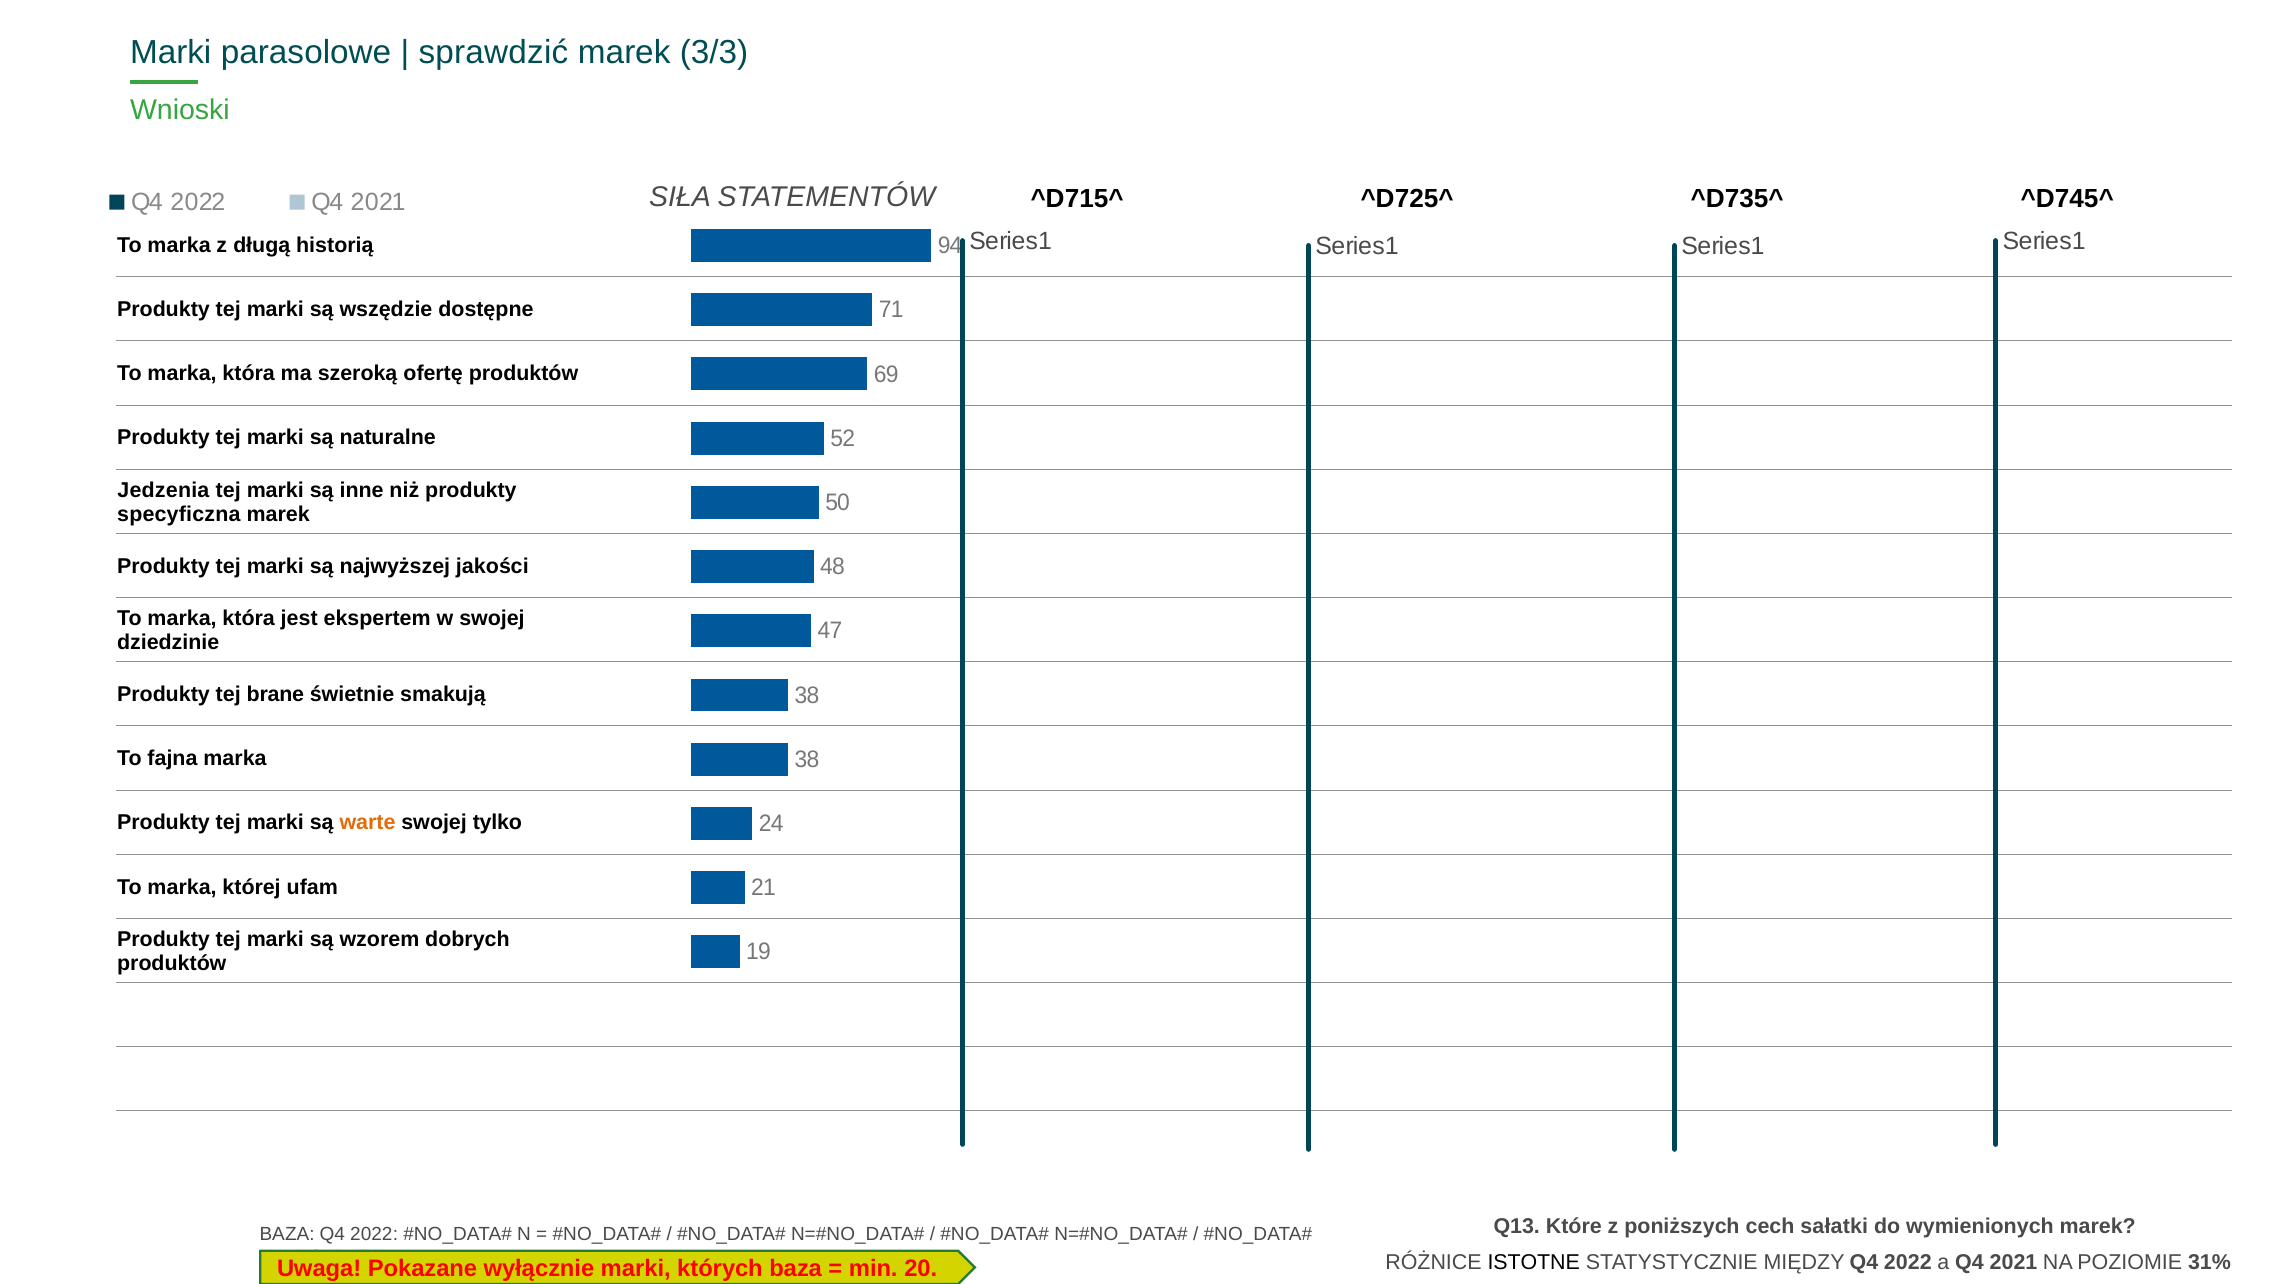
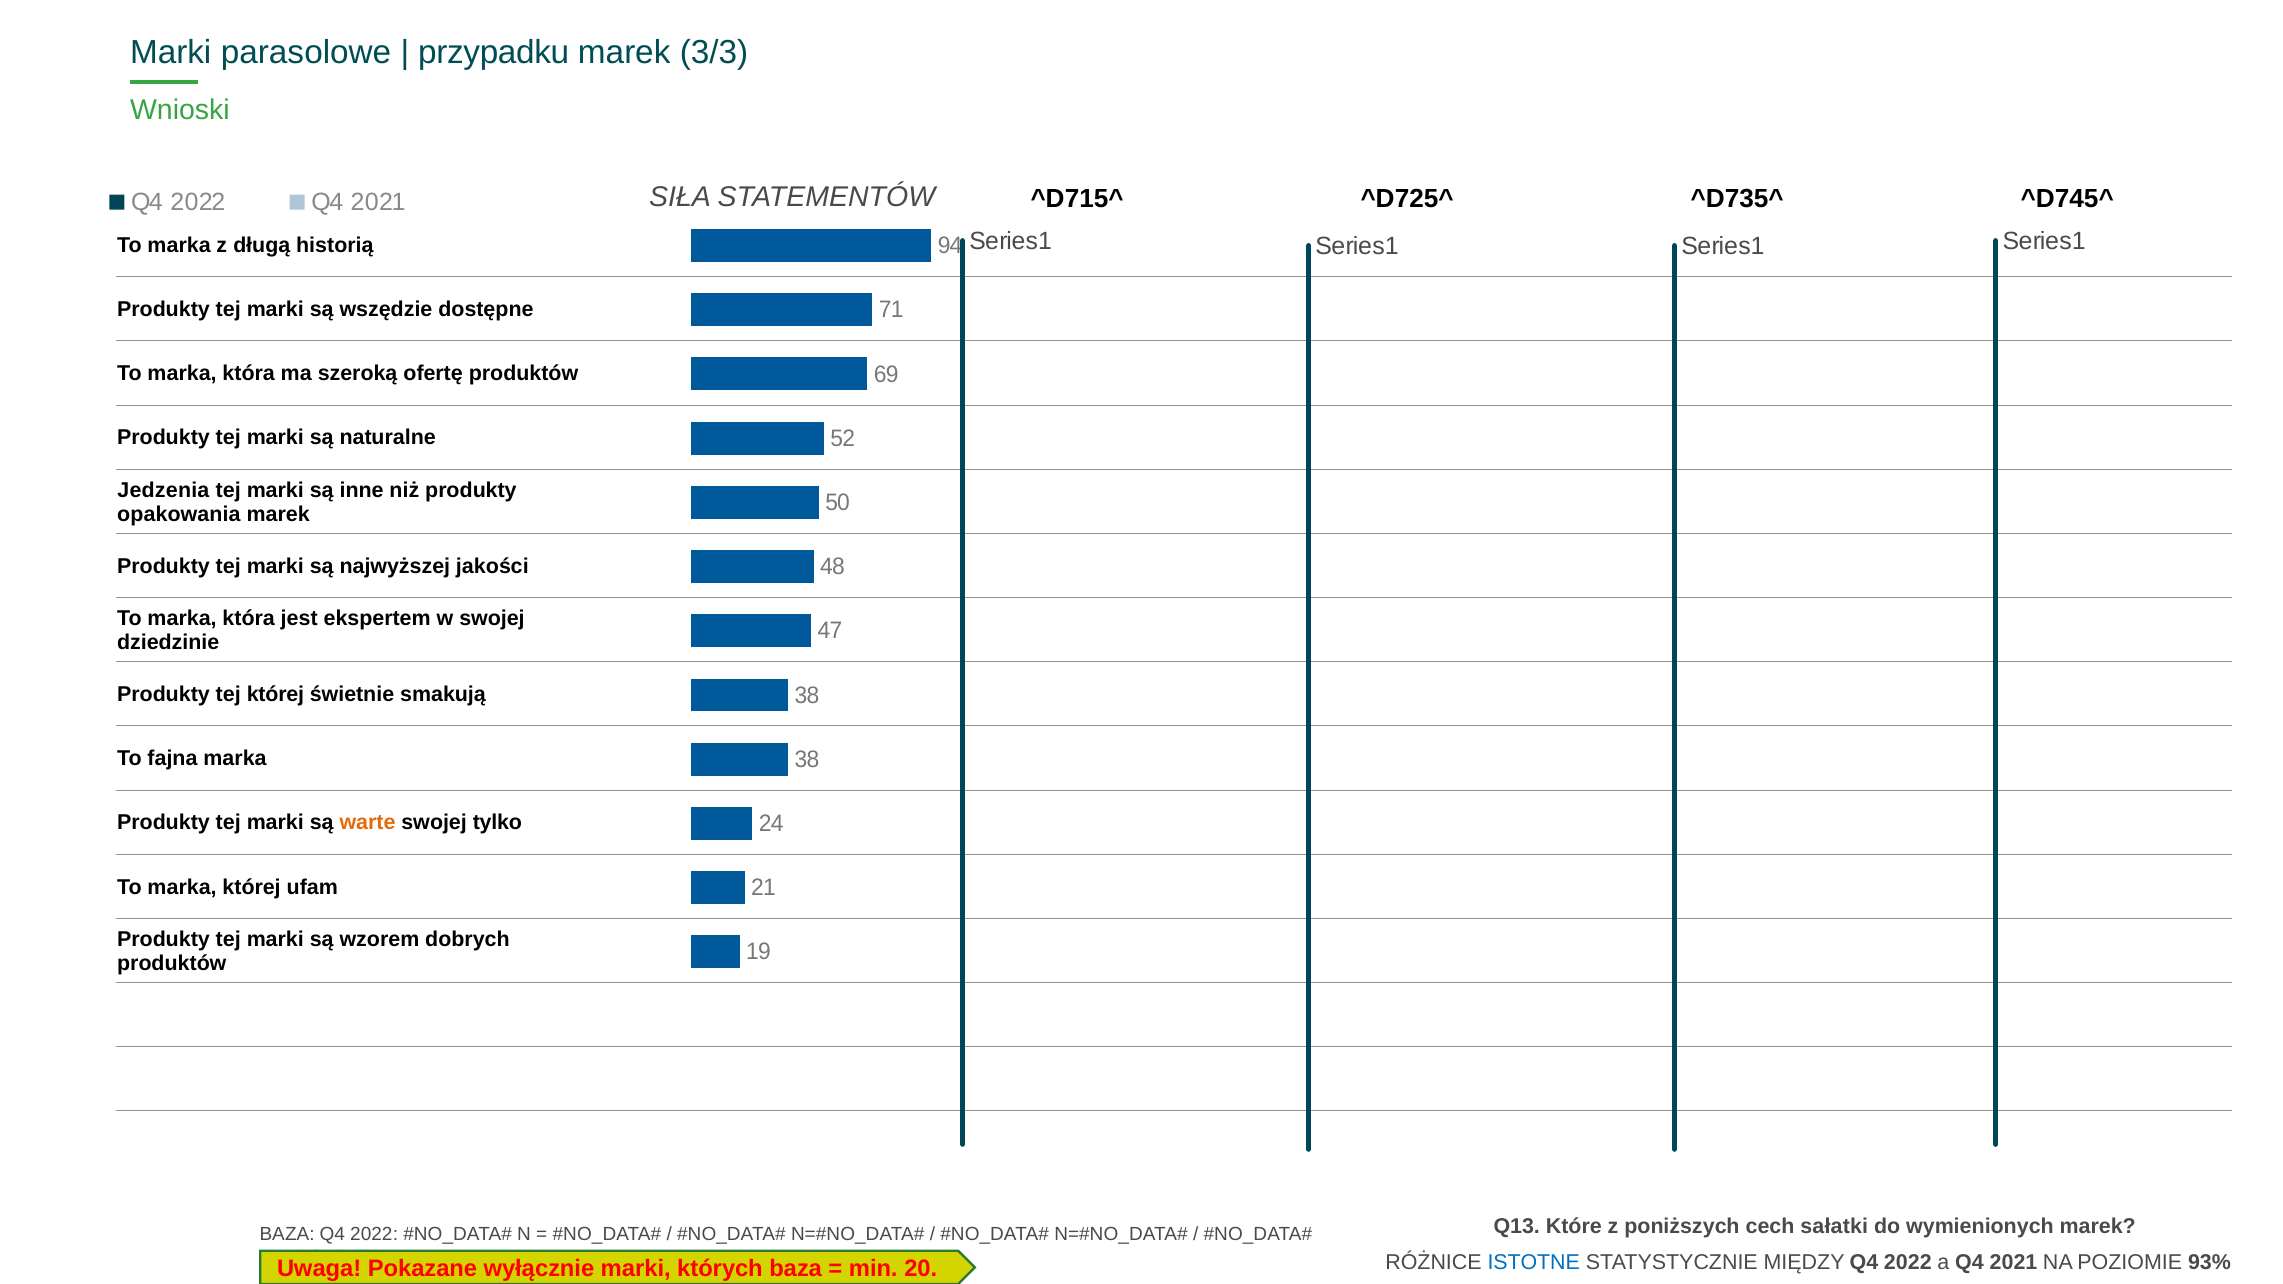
sprawdzić: sprawdzić -> przypadku (494, 53)
specyficzna: specyficzna -> opakowania (179, 514)
tej brane: brane -> której (275, 695)
ISTOTNE colour: black -> blue (1534, 1263)
31%: 31% -> 93% (2209, 1263)
